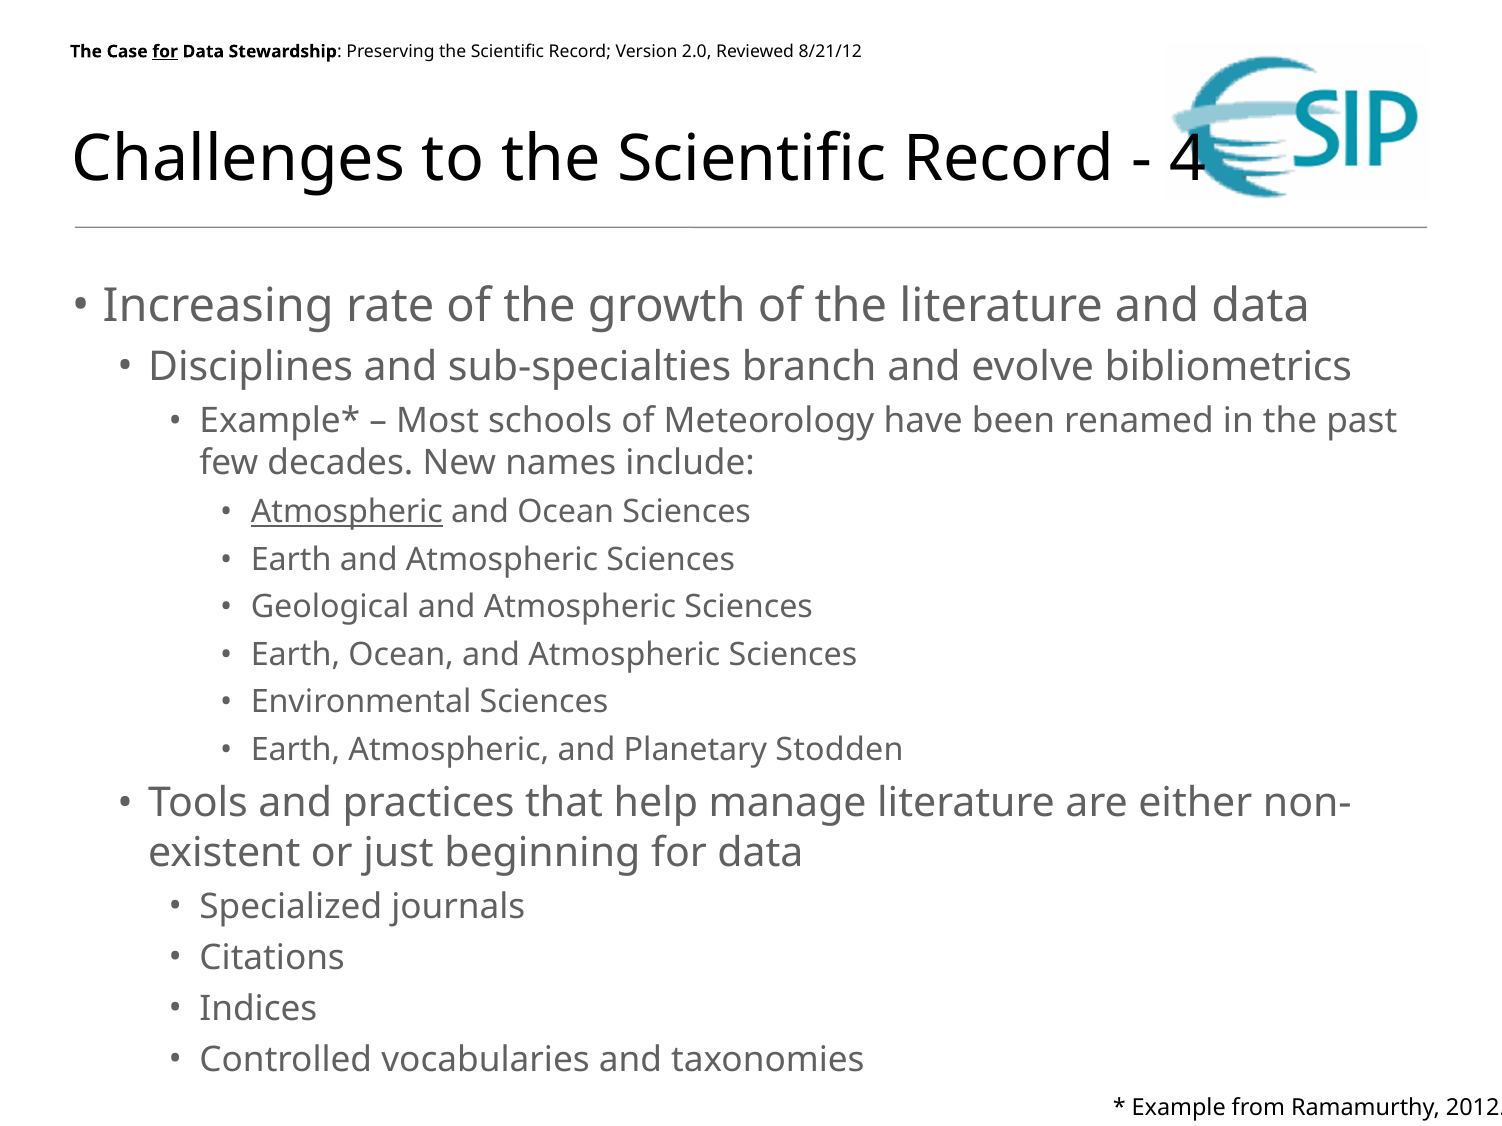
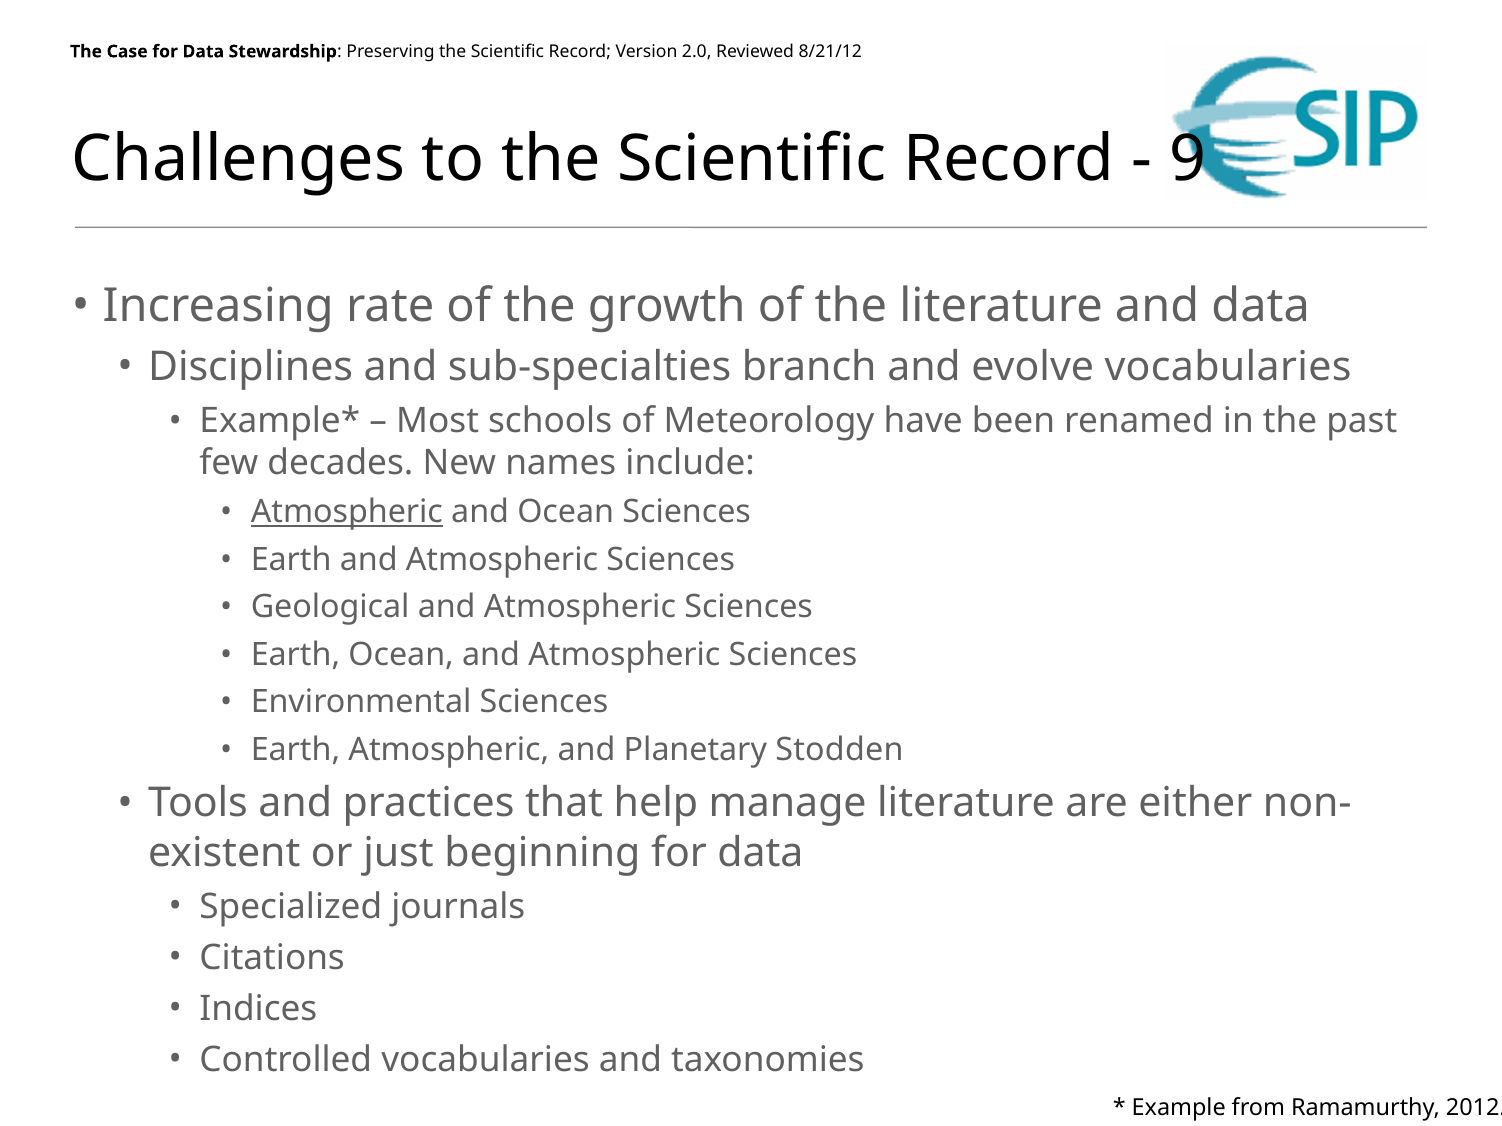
for underline: present -> none (165, 52)
4: 4 -> 9 (1188, 159)
evolve bibliometrics: bibliometrics -> vocabularies (1228, 367)
